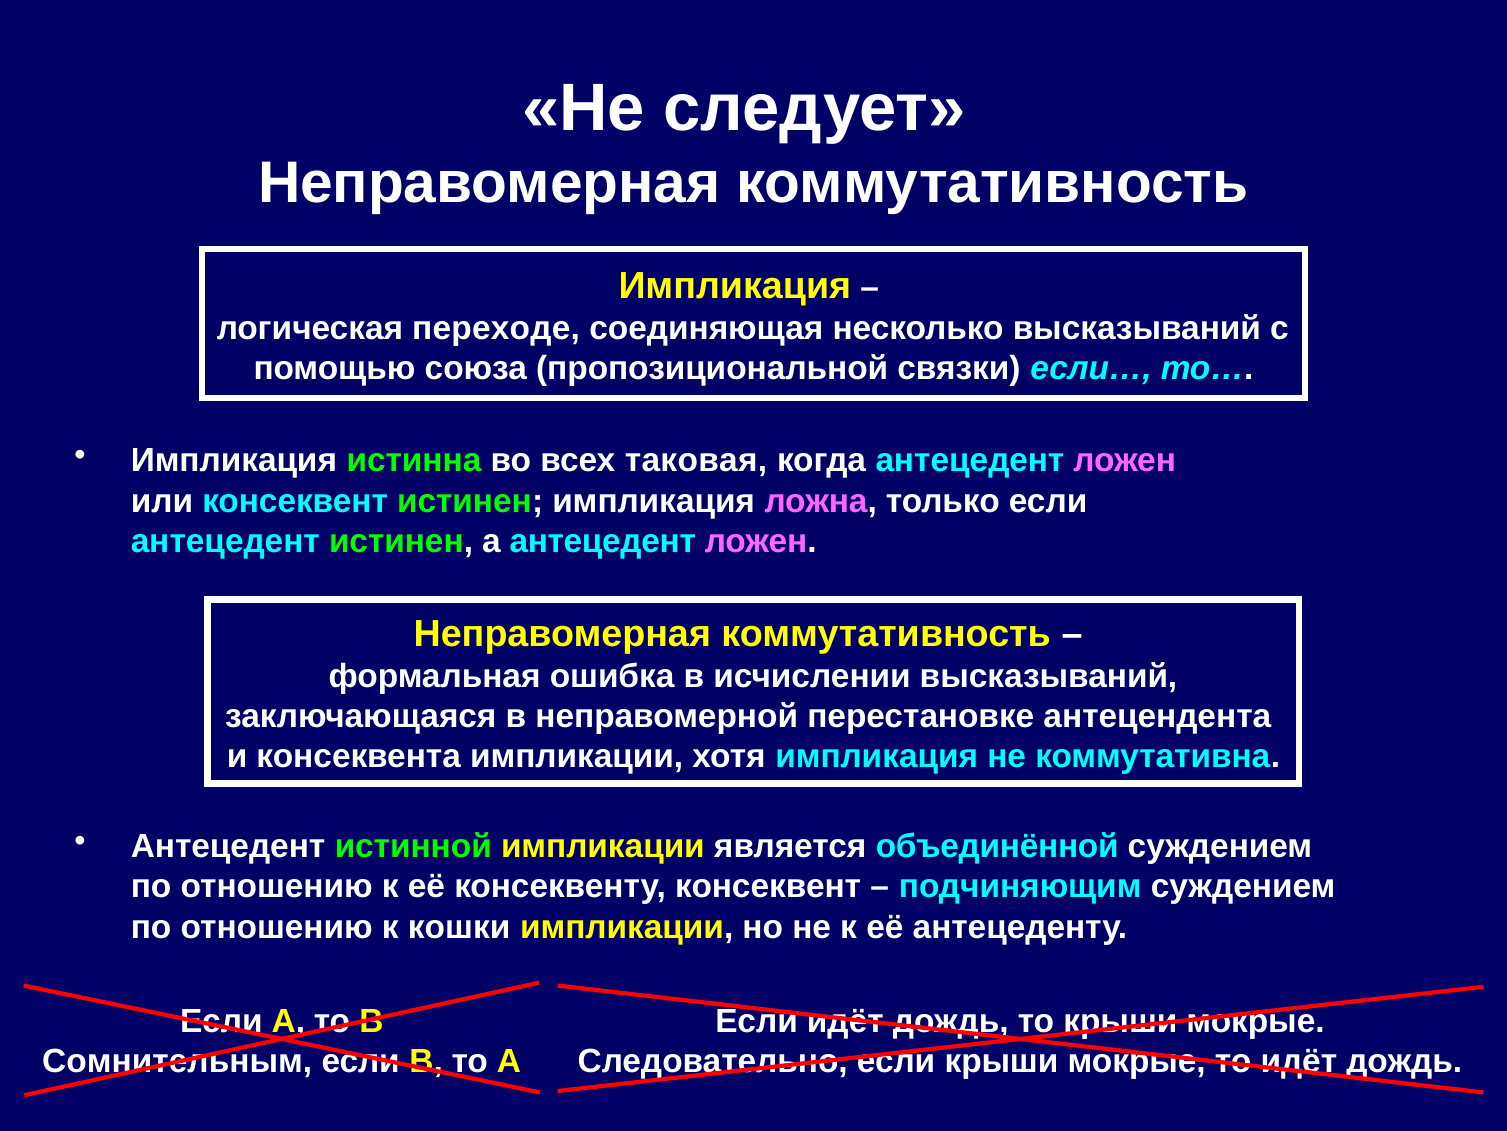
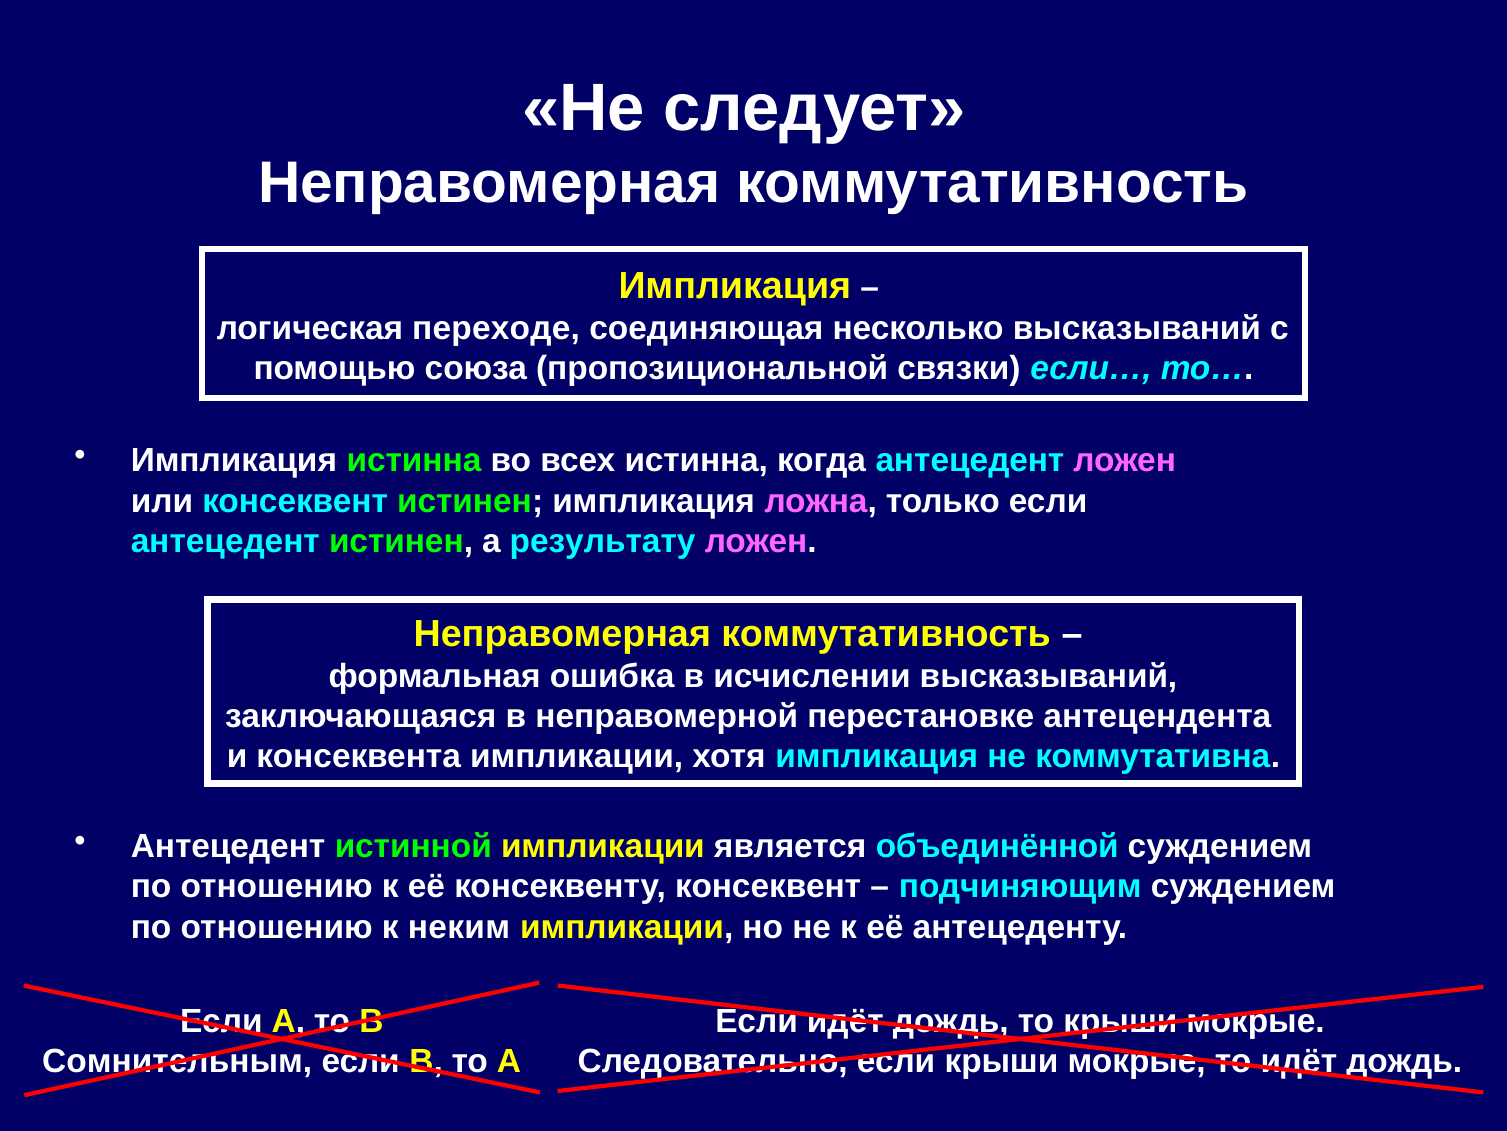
всех таковая: таковая -> истинна (696, 461)
а антецедент: антецедент -> результату (603, 541)
кошки: кошки -> неким (459, 926)
